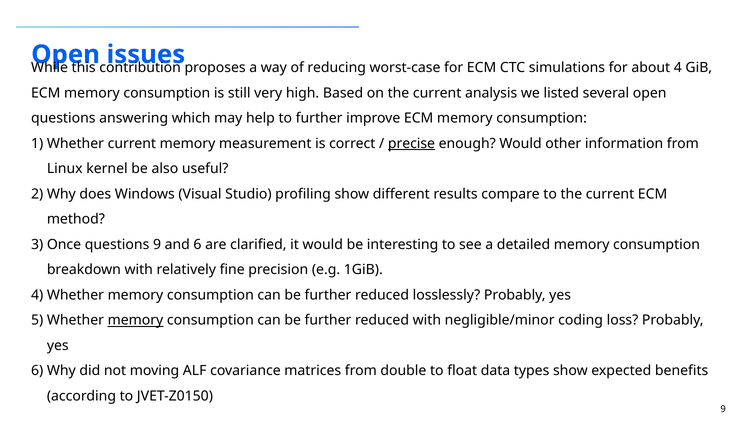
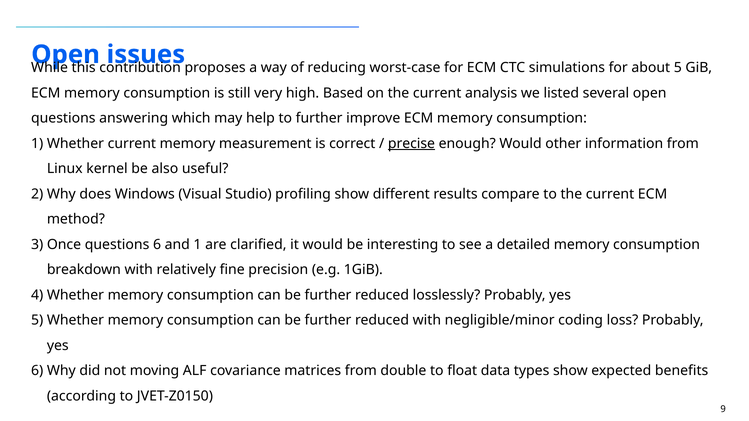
about 4: 4 -> 5 (678, 68)
questions 9: 9 -> 6 (157, 245)
and 6: 6 -> 1 (198, 245)
memory underline: present -> none (135, 321)
